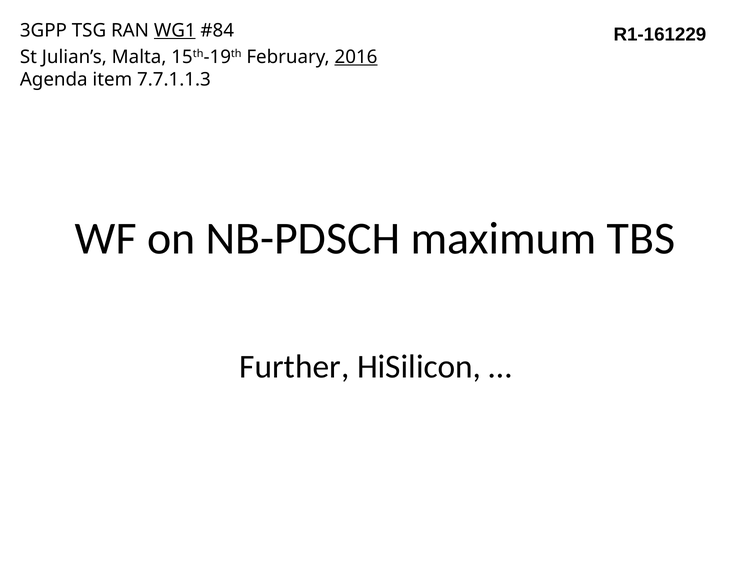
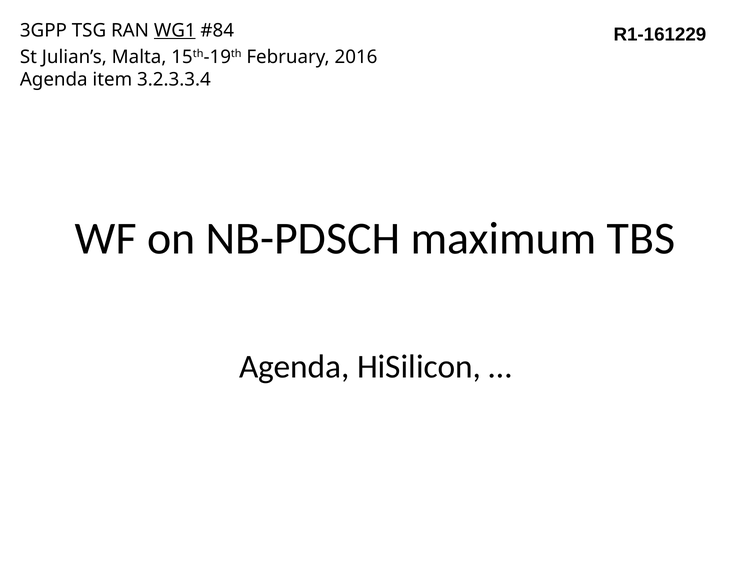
2016 underline: present -> none (356, 57)
7.7.1.1.3: 7.7.1.1.3 -> 3.2.3.3.4 (174, 79)
Further: Further -> Agenda (294, 367)
